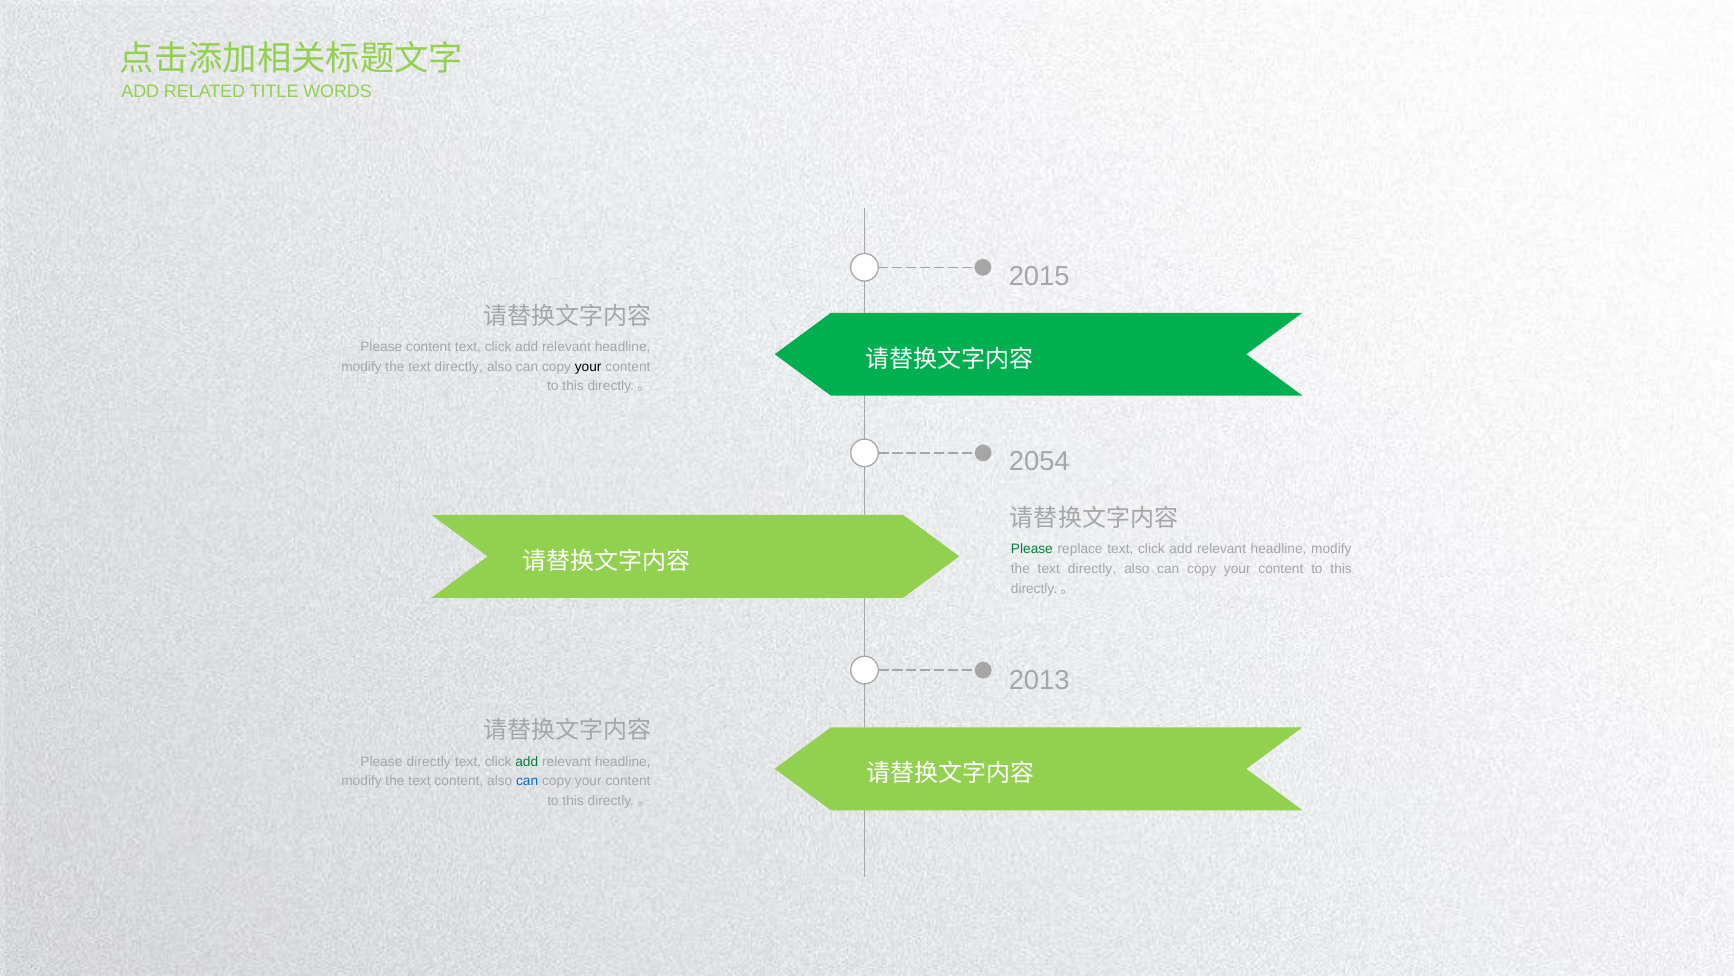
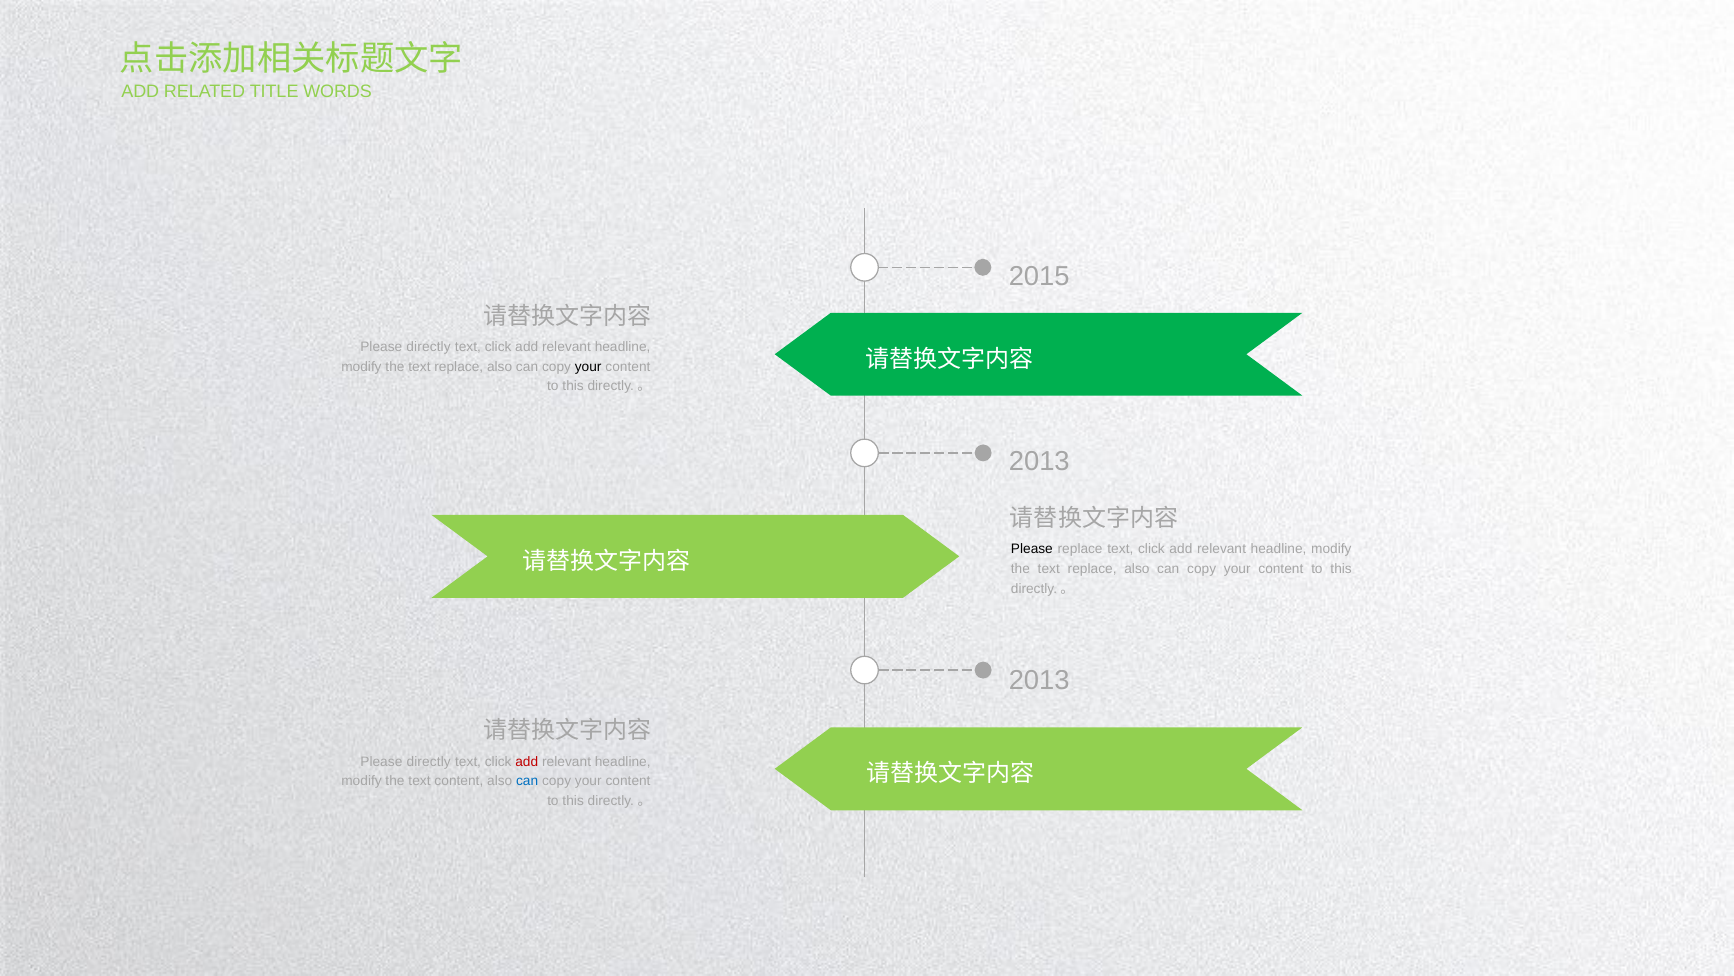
content: content -> directly (429, 347)
directly: directly -> replace (459, 366)
2054: 2054 -> 2013 (1039, 461)
Please colour: green -> black (1032, 549)
directly: directly -> replace (1092, 568)
add colour: green -> red (527, 761)
